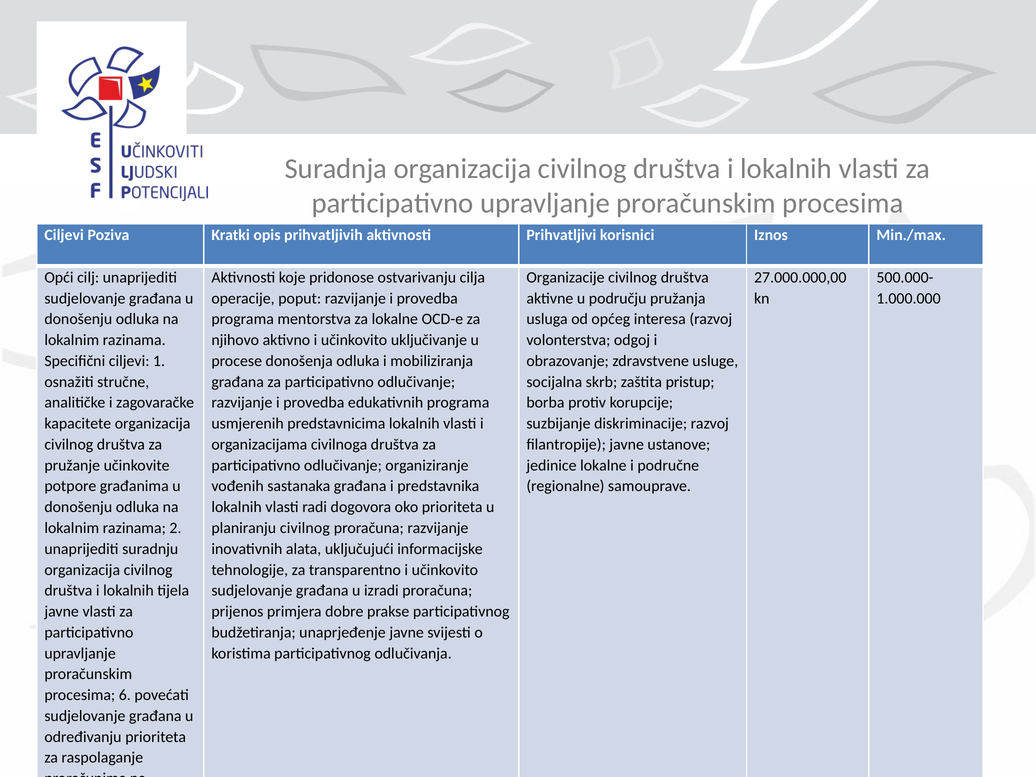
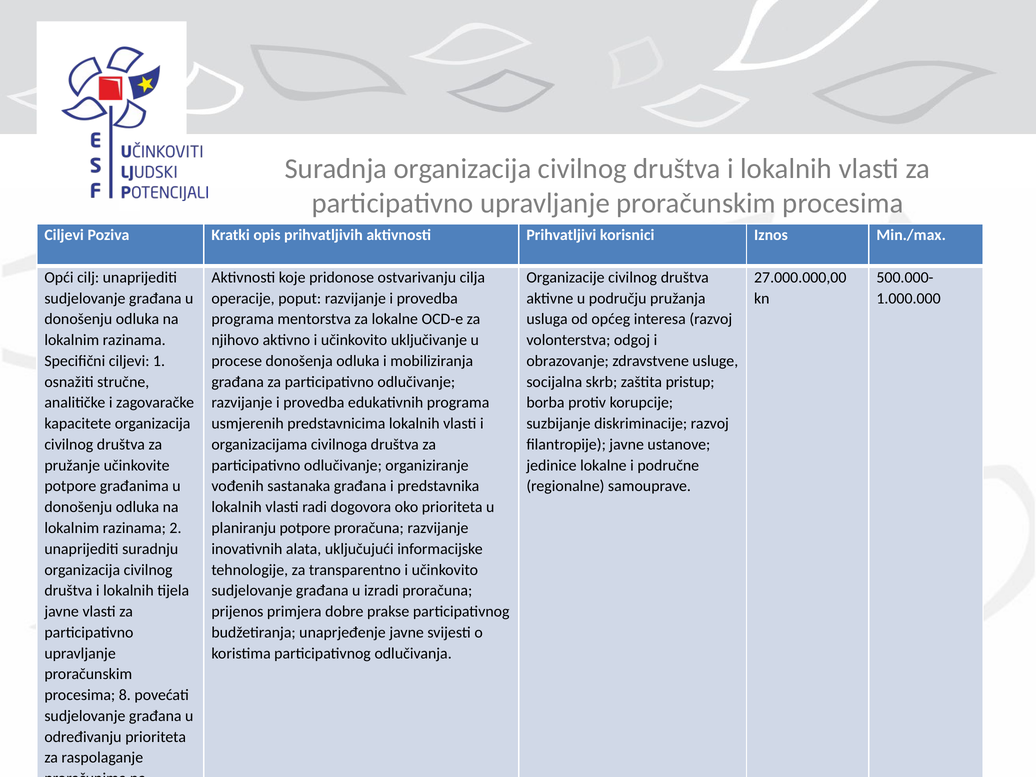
planiranju civilnog: civilnog -> potpore (305, 528)
6: 6 -> 8 (125, 695)
